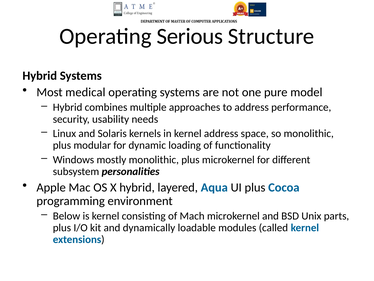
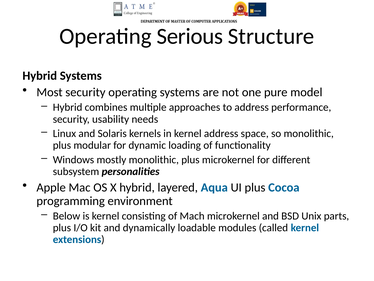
Most medical: medical -> security (85, 92)
